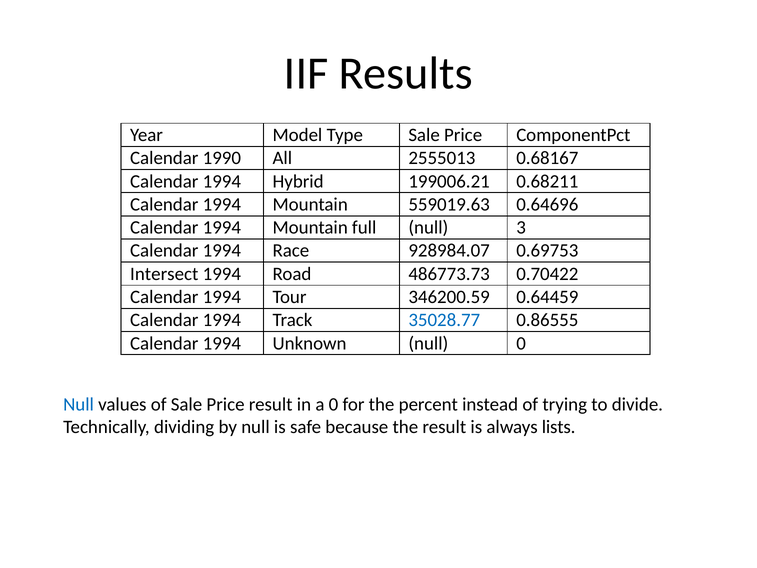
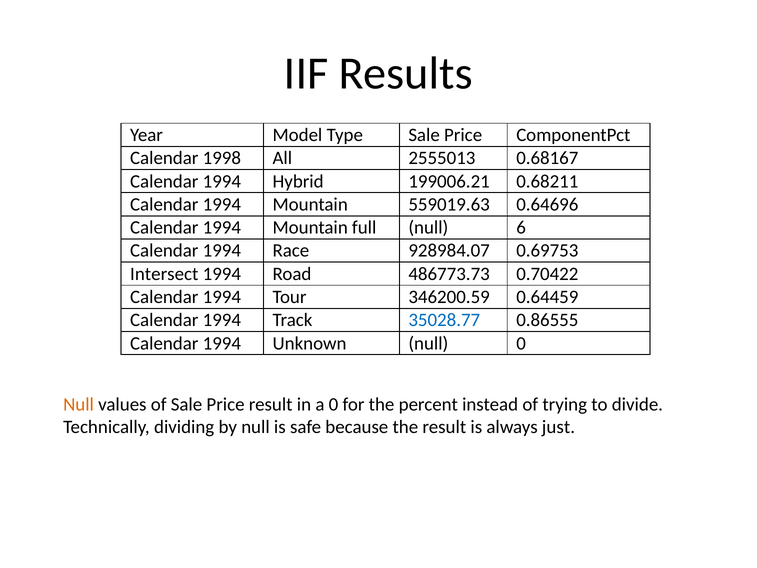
1990: 1990 -> 1998 (222, 158)
3: 3 -> 6 (521, 228)
Null colour: blue -> orange (79, 404)
lists: lists -> just (559, 427)
